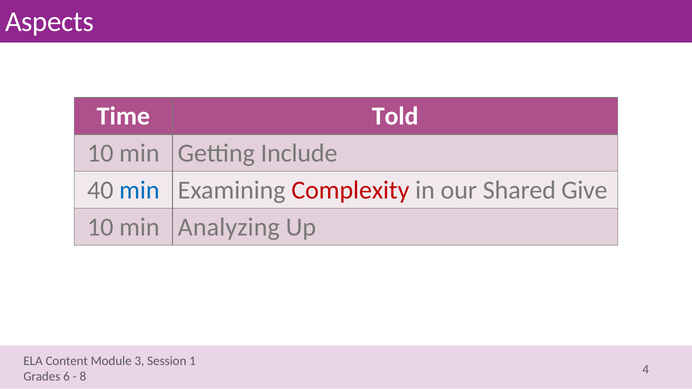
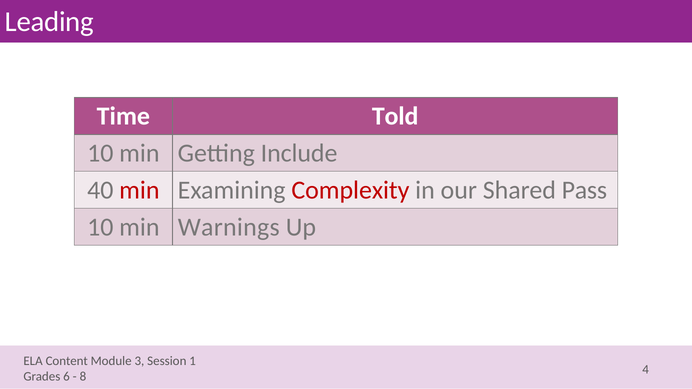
Aspects: Aspects -> Leading (49, 22)
min colour: blue -> red (139, 190)
Give: Give -> Pass (584, 190)
Analyzing: Analyzing -> Warnings (229, 227)
